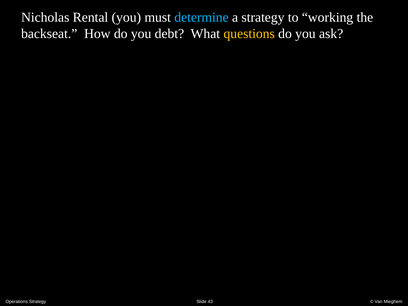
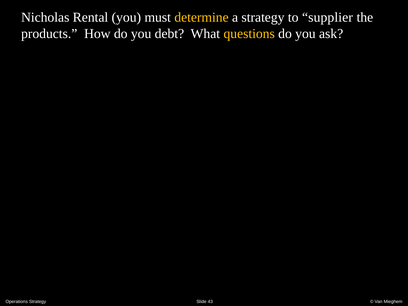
determine colour: light blue -> yellow (201, 17)
working: working -> supplier (327, 17)
backseat: backseat -> products (49, 34)
